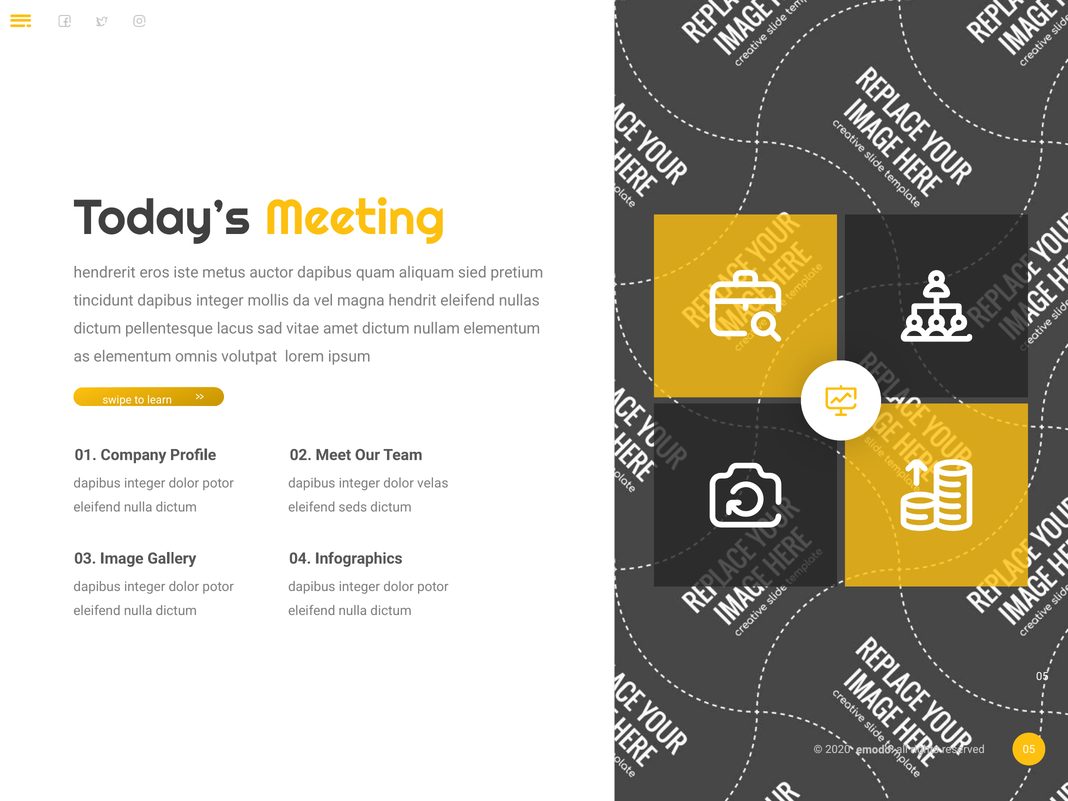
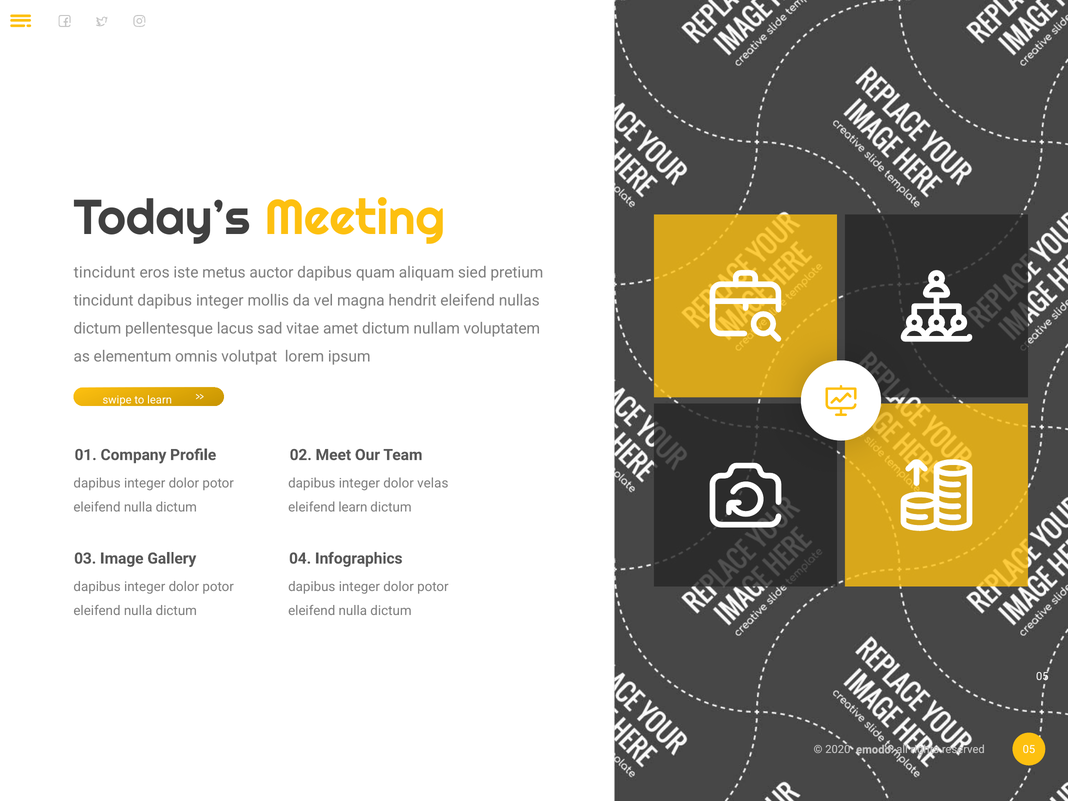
hendrerit: hendrerit -> tincidunt (105, 273)
nullam elementum: elementum -> voluptatem (502, 329)
eleifend seds: seds -> learn (353, 507)
